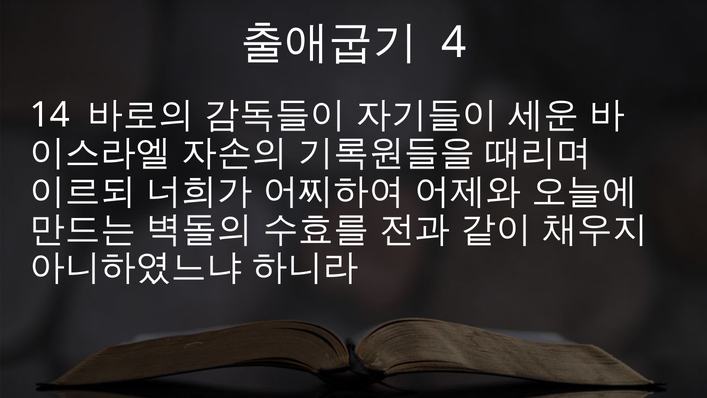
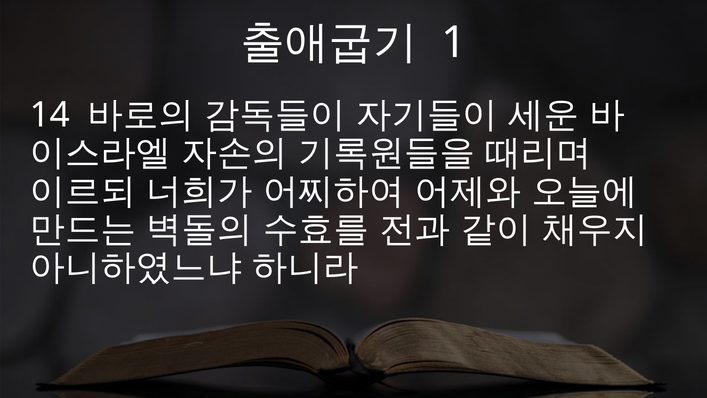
4: 4 -> 1 (454, 43)
